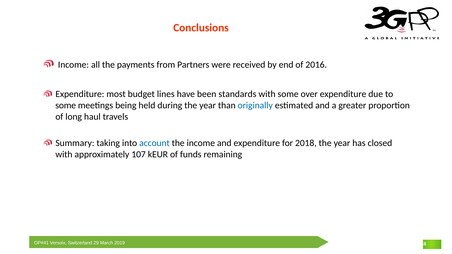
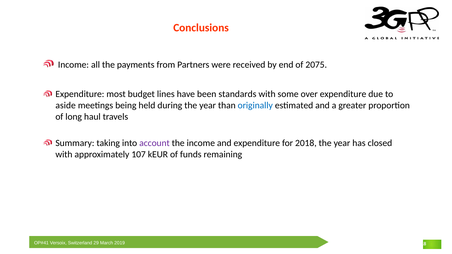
2016: 2016 -> 2075 (316, 65)
some: some -> aside (66, 106)
account colour: blue -> purple (154, 143)
